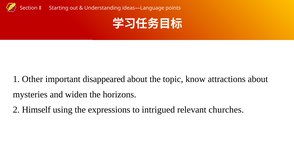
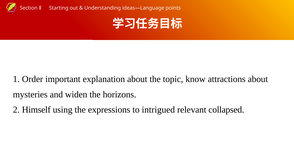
Other: Other -> Order (32, 79)
disappeared: disappeared -> explanation (104, 79)
churches: churches -> collapsed (226, 109)
